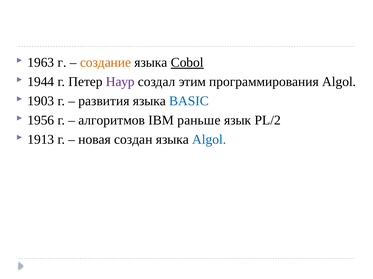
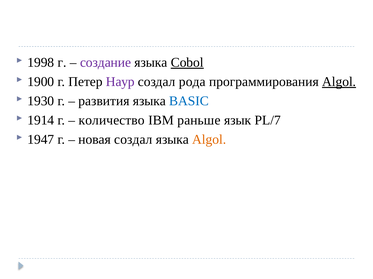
1963: 1963 -> 1998 (41, 63)
создание colour: orange -> purple (106, 63)
1944: 1944 -> 1900 (41, 82)
этим: этим -> рода (192, 82)
Algol underline: none -> present (339, 82)
1903: 1903 -> 1930 (41, 101)
1956: 1956 -> 1914 (41, 121)
алгоритмов: алгоритмов -> количество (112, 121)
PL/2: PL/2 -> PL/7 (268, 121)
1913: 1913 -> 1947 (41, 140)
новая создан: создан -> создал (133, 140)
Algol colour: blue -> orange (209, 140)
